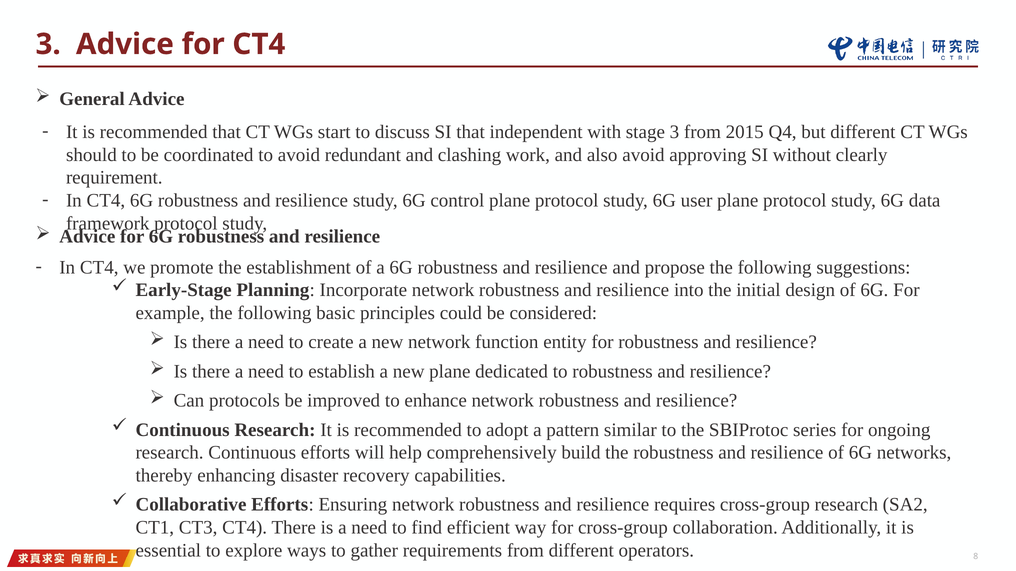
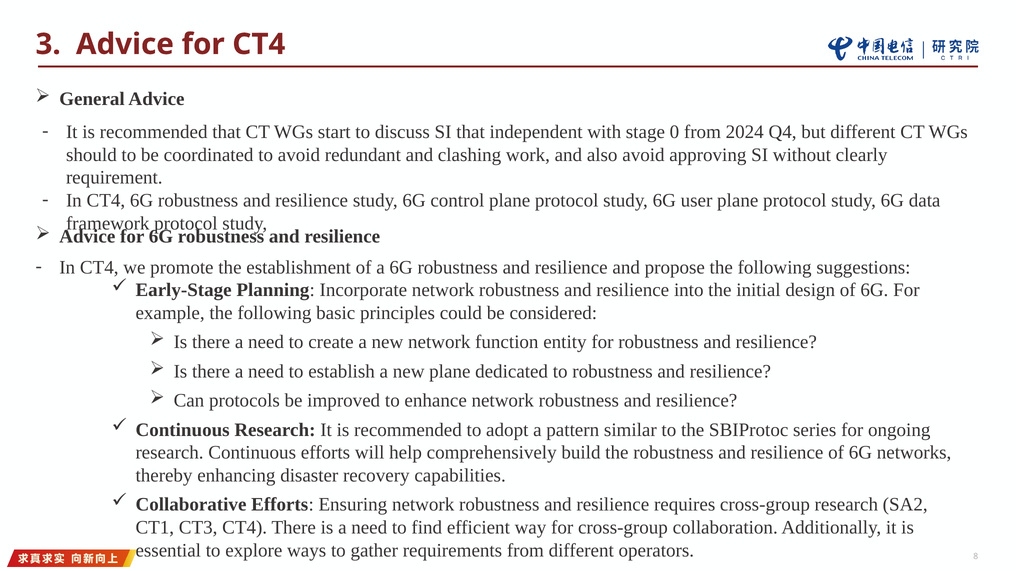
stage 3: 3 -> 0 (674, 132)
2015: 2015 -> 2024 (745, 132)
